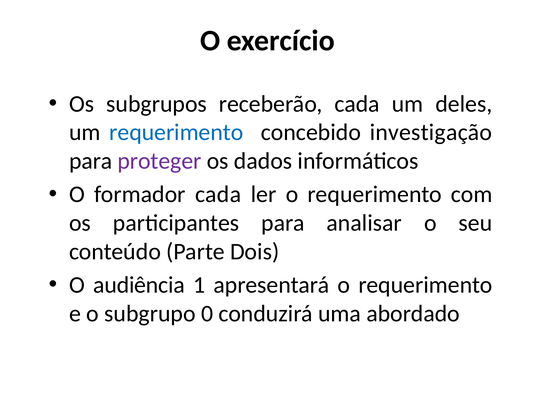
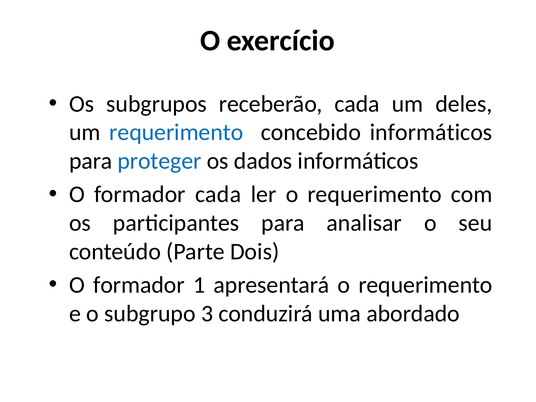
concebido investigação: investigação -> informáticos (431, 132)
proteger colour: purple -> blue (159, 161)
audiência: audiência -> formador (139, 285)
0: 0 -> 3 (207, 314)
